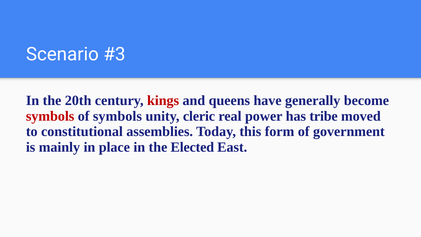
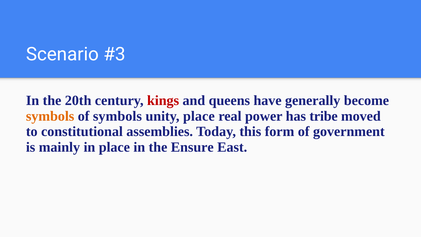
symbols colour: red -> orange (50, 116)
unity cleric: cleric -> place (199, 116)
Elected: Elected -> Ensure (192, 147)
